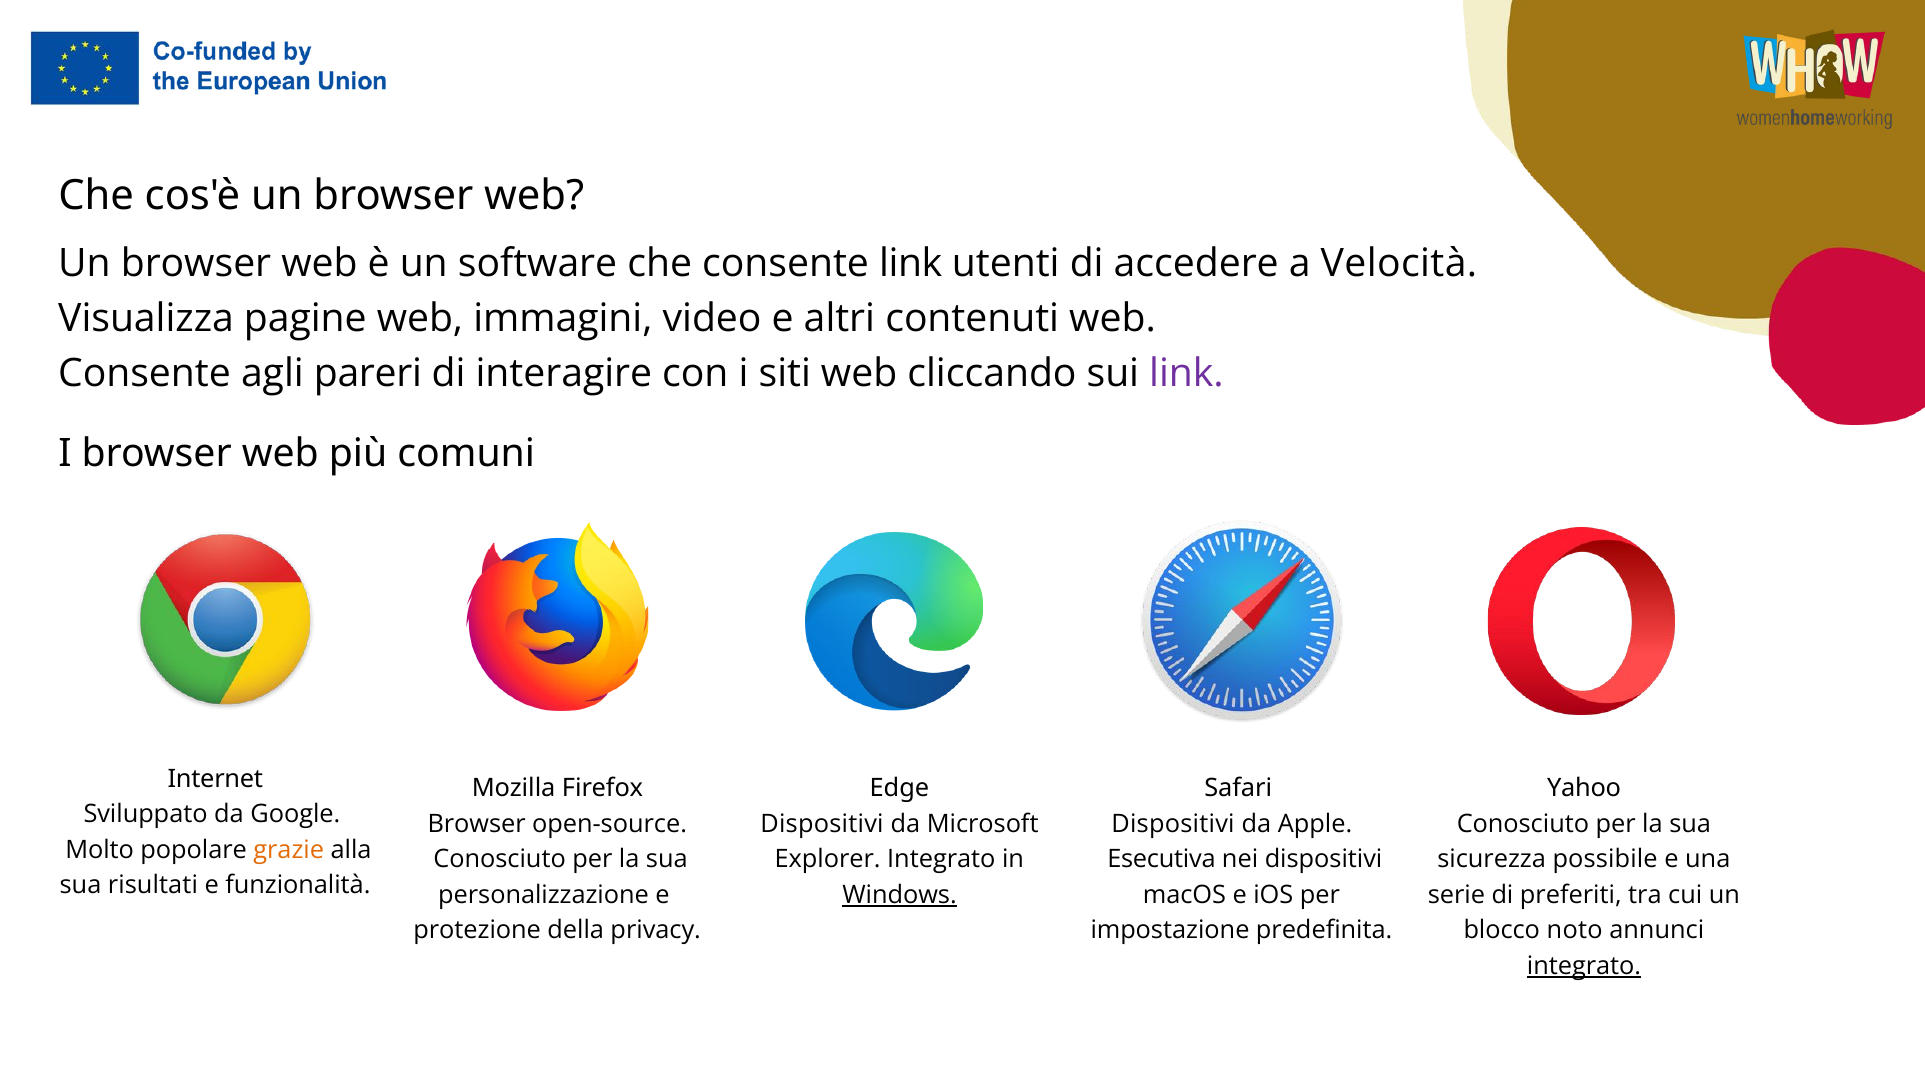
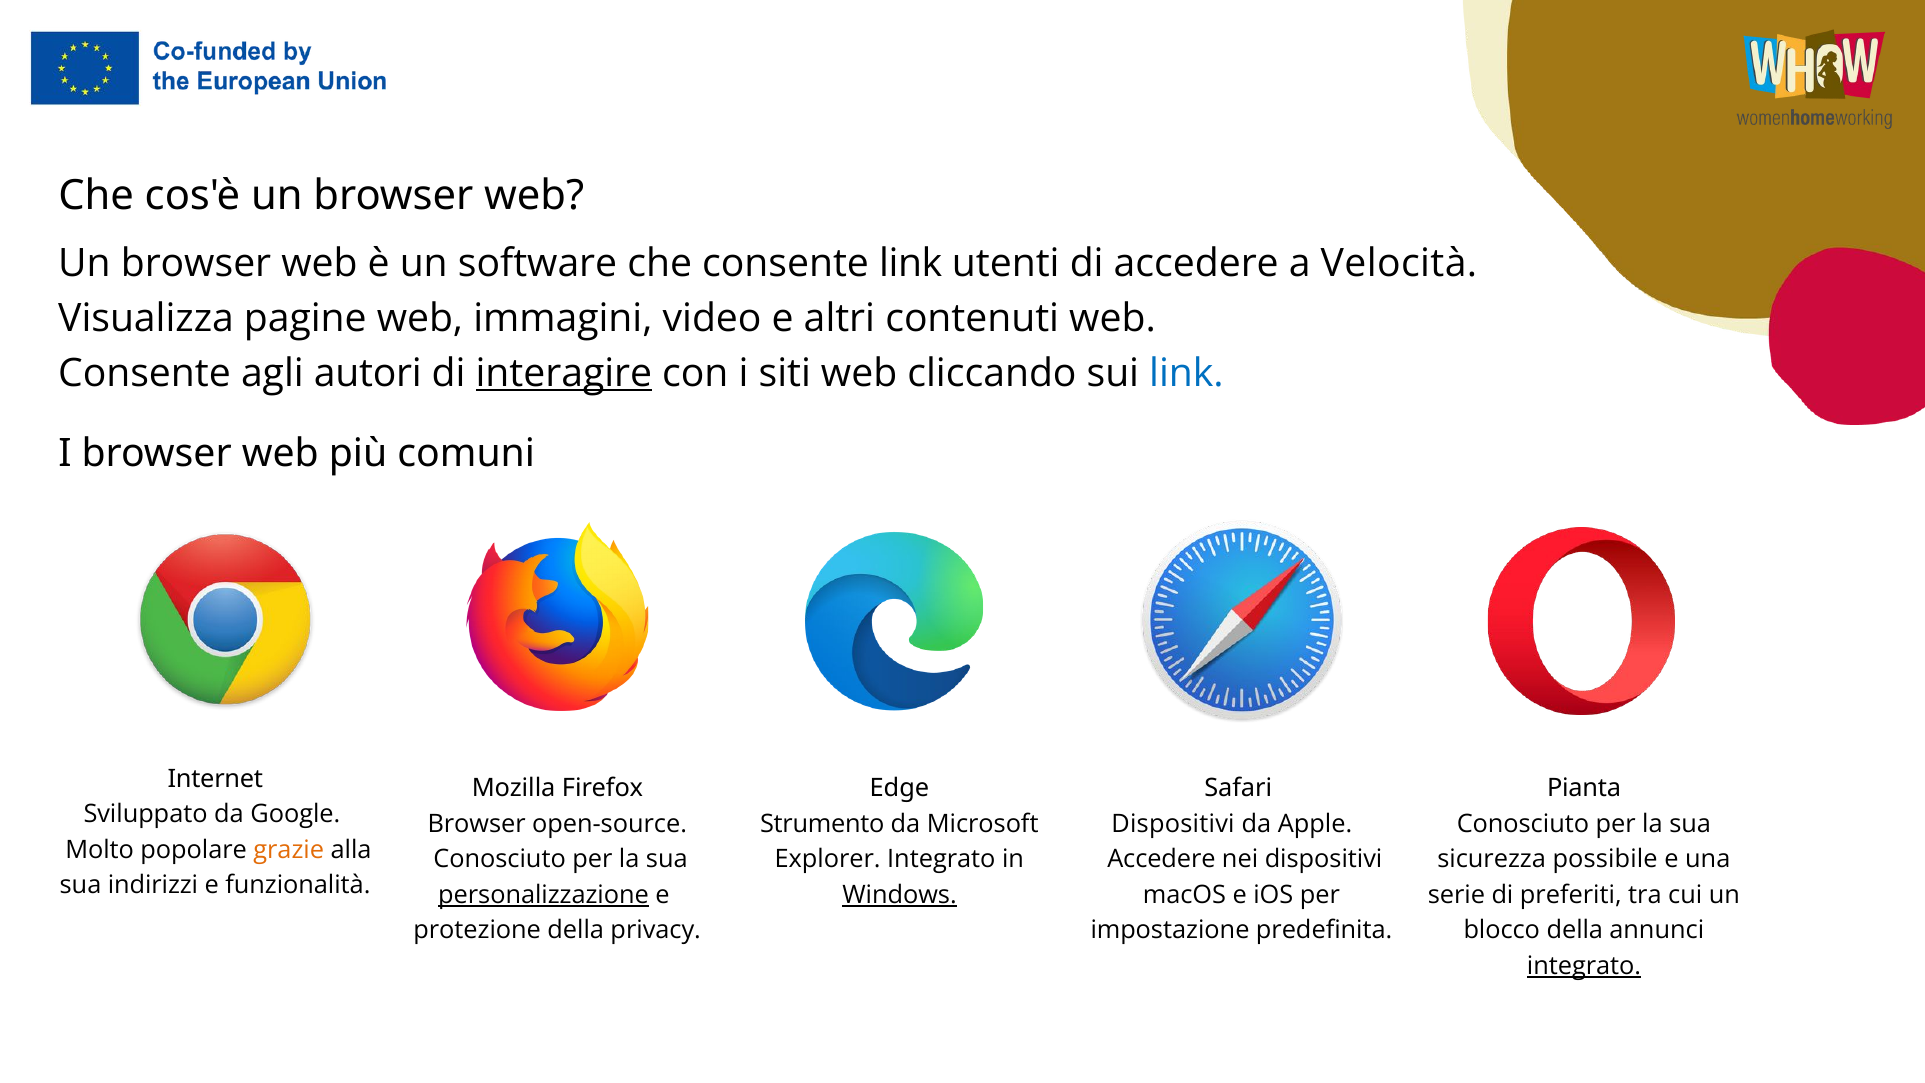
pareri: pareri -> autori (368, 373)
interagire underline: none -> present (564, 373)
link colour: purple -> blue (1186, 373)
Yahoo: Yahoo -> Pianta (1584, 788)
Dispositivi: Dispositivi -> Strumento (822, 824)
Esecutiva: Esecutiva -> Accedere (1161, 859)
risultati: risultati -> indirizzi (153, 885)
personalizzazione underline: none -> present (544, 895)
blocco noto: noto -> della (1575, 930)
